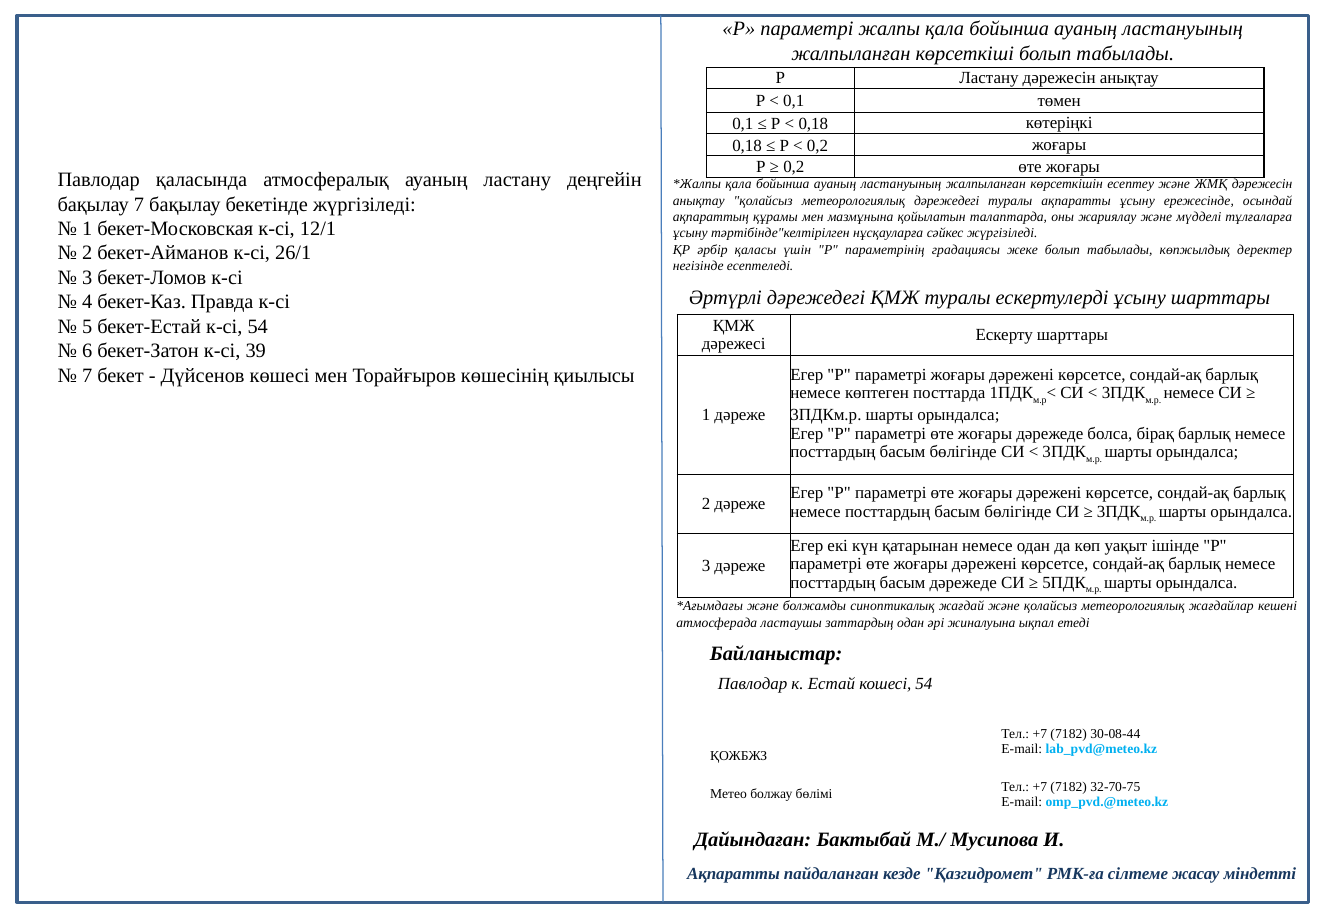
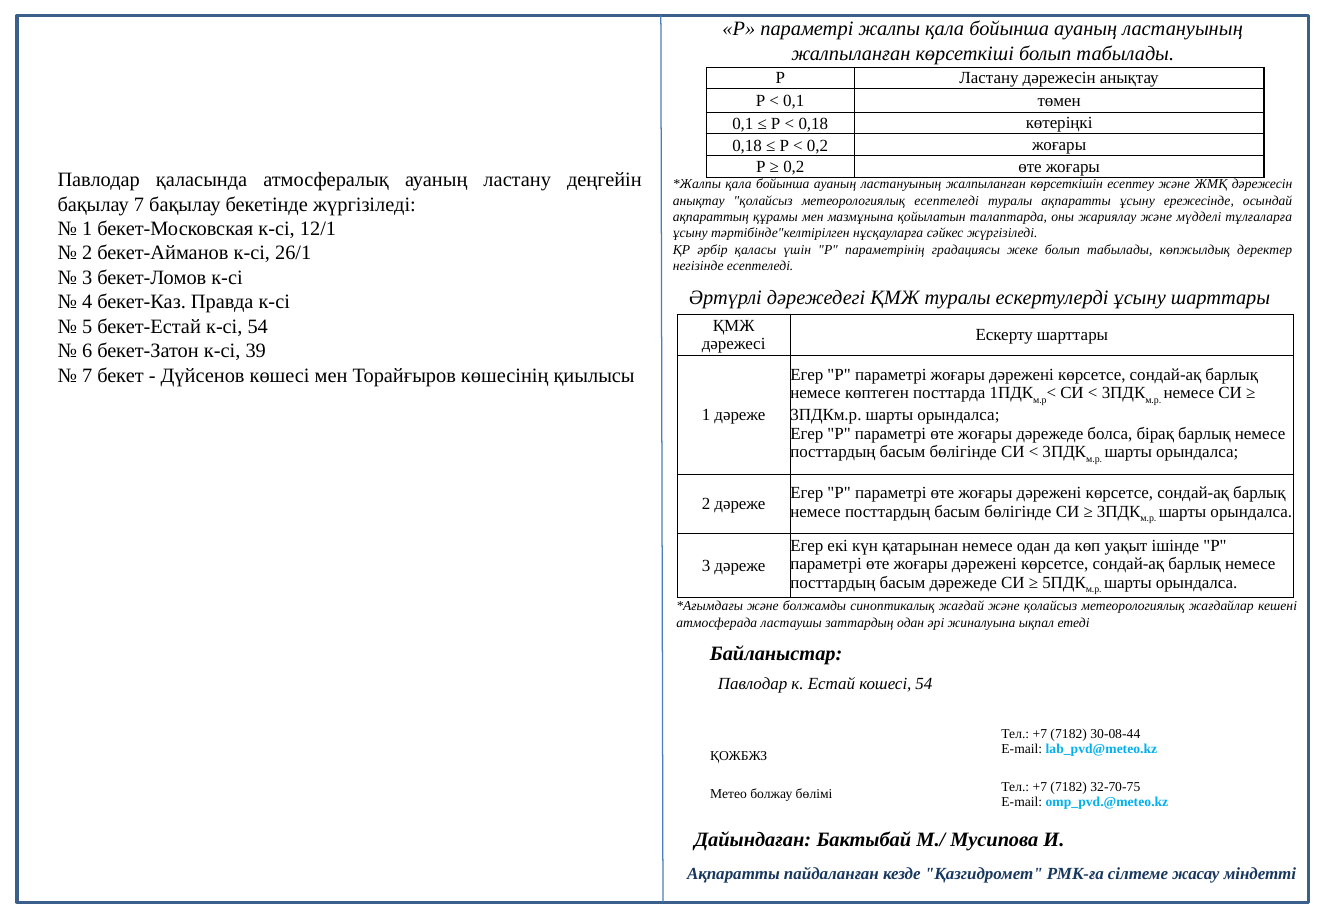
метеорологиялық дәрежедегі: дәрежедегі -> есептеледі (947, 201)
